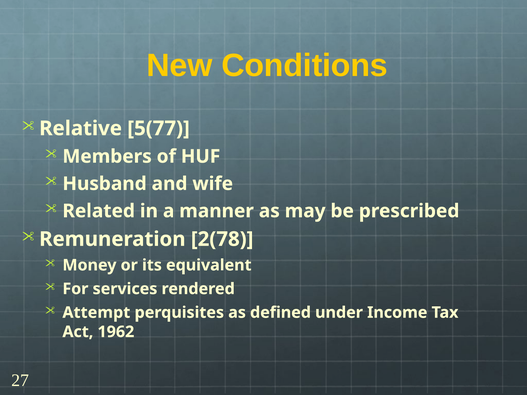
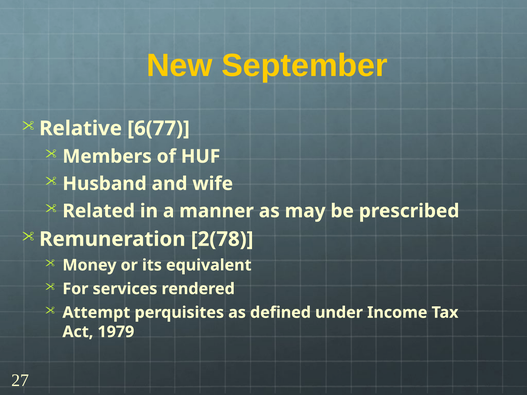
Conditions: Conditions -> September (305, 66)
5(77: 5(77 -> 6(77 (159, 129)
1962: 1962 -> 1979 (116, 332)
